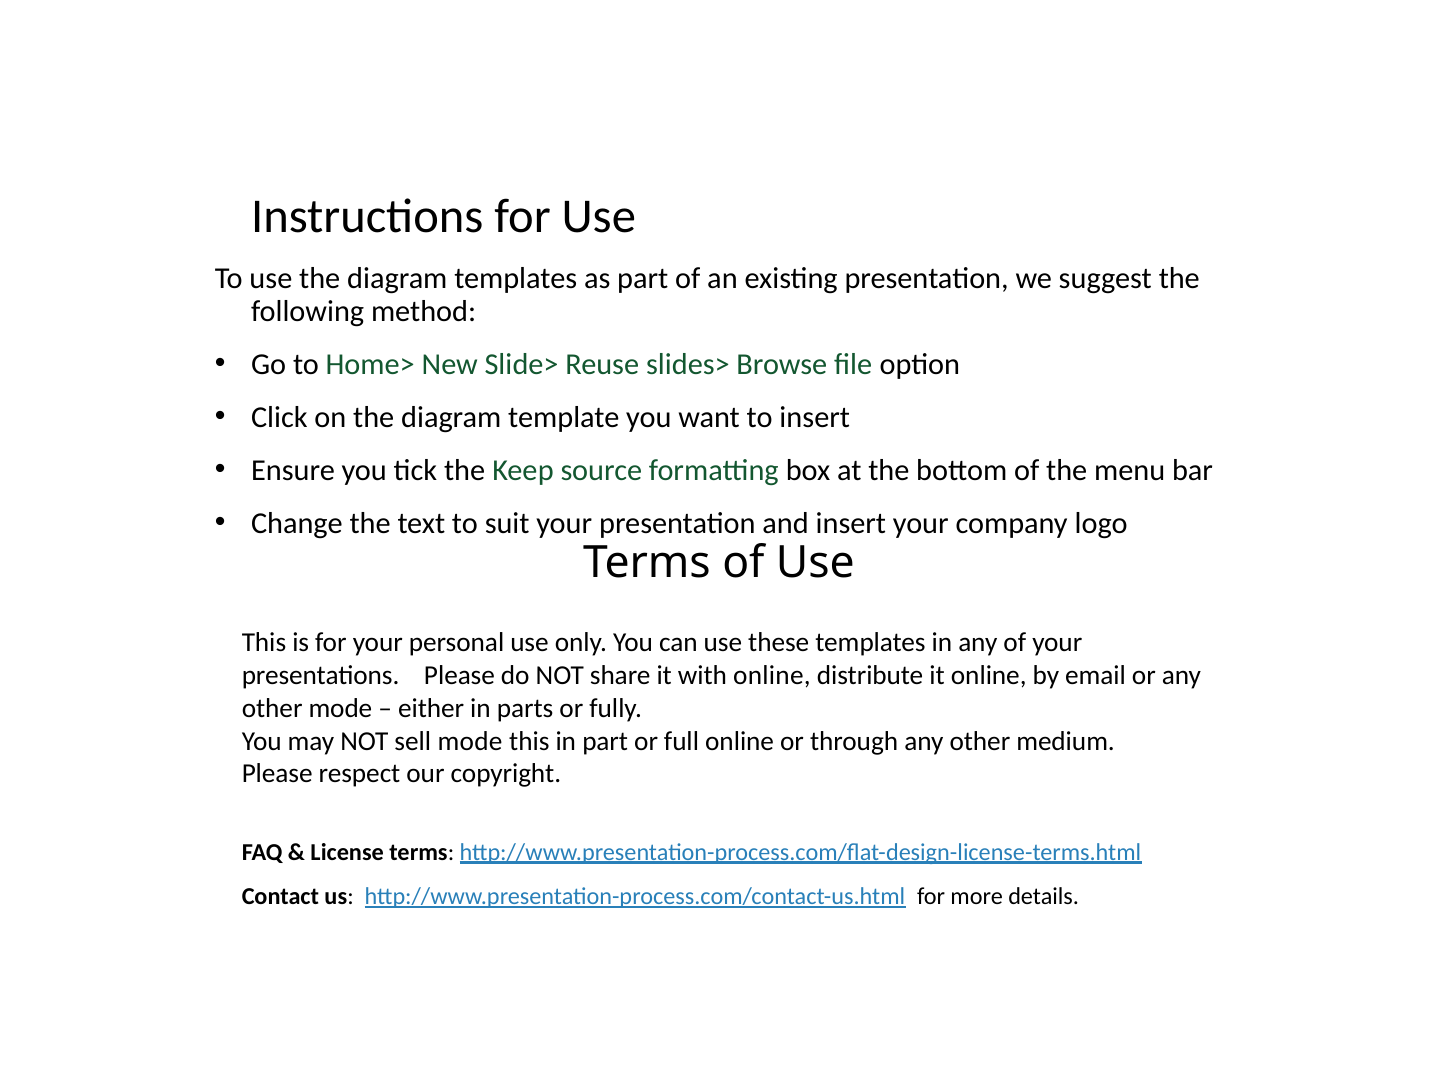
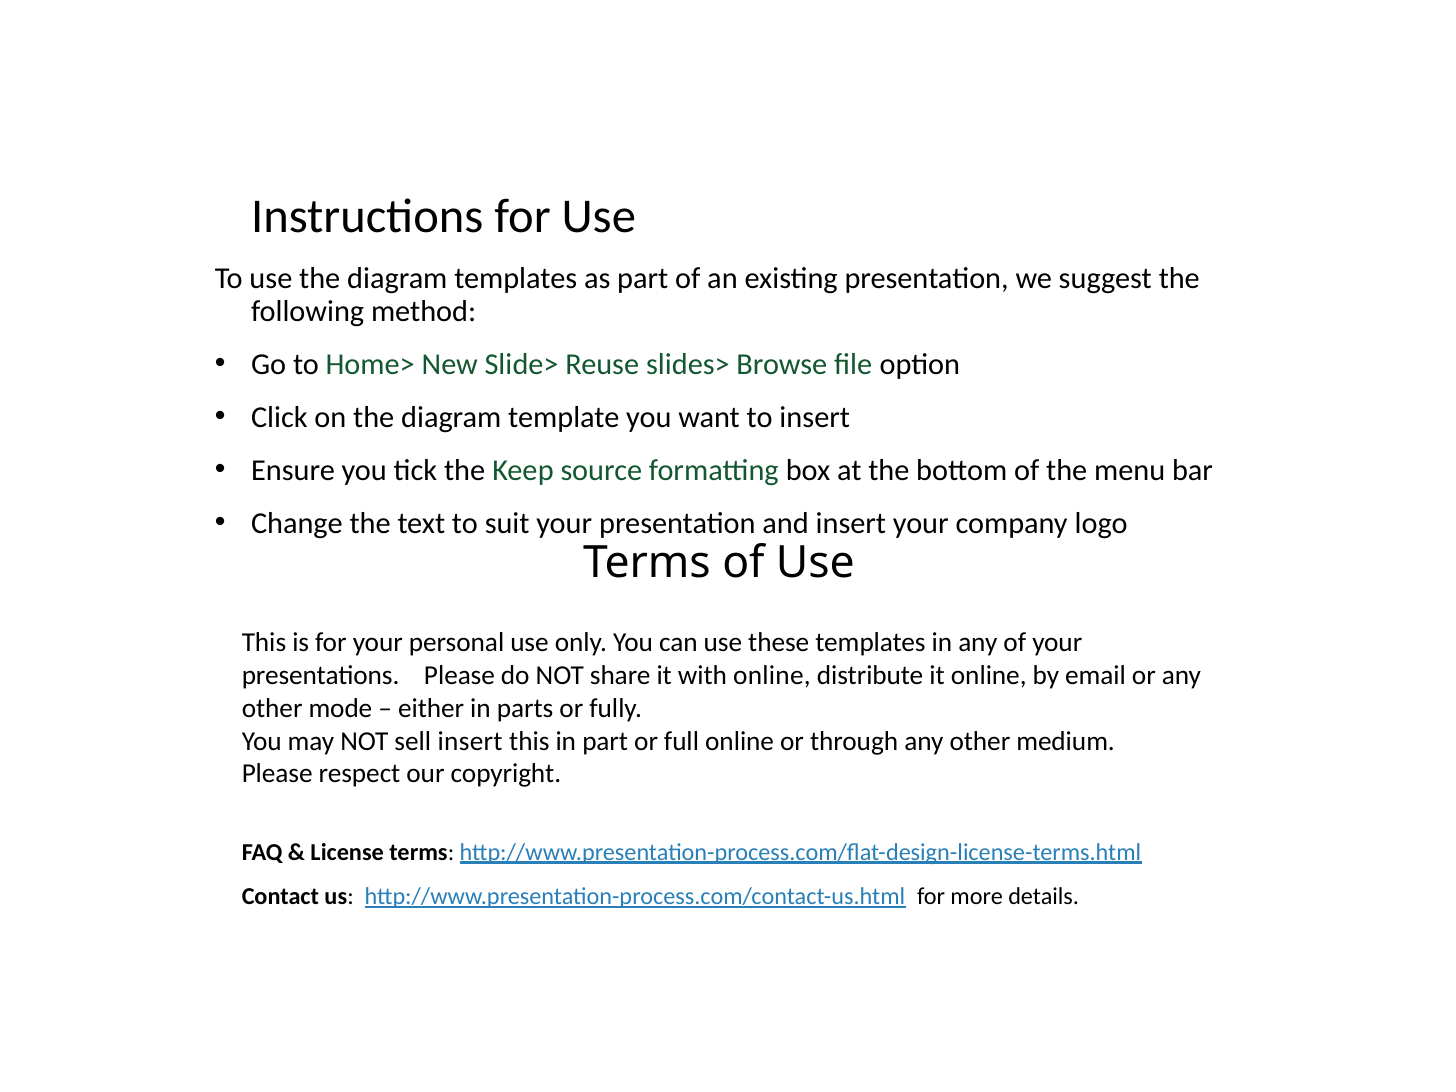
sell mode: mode -> insert (470, 741)
